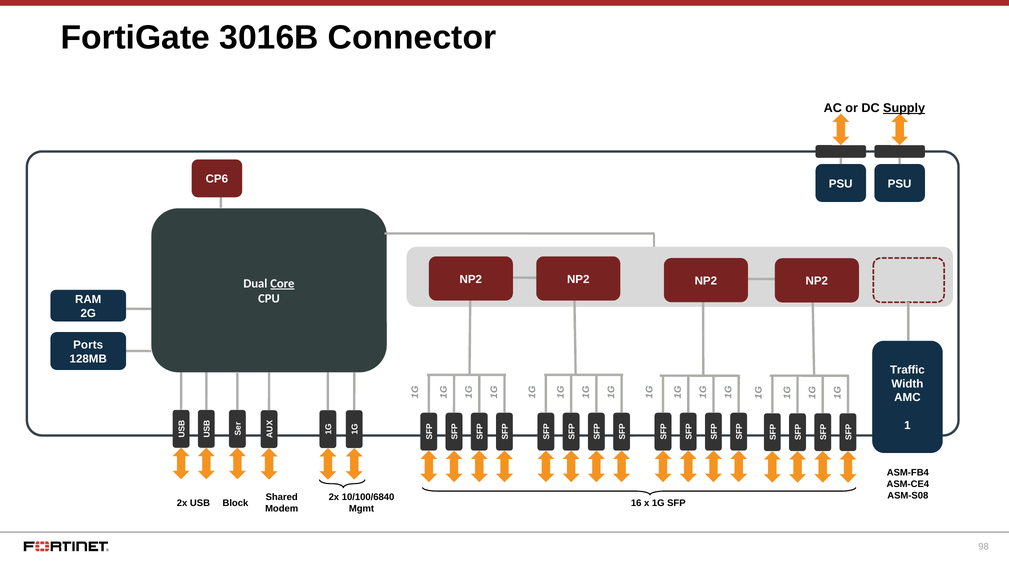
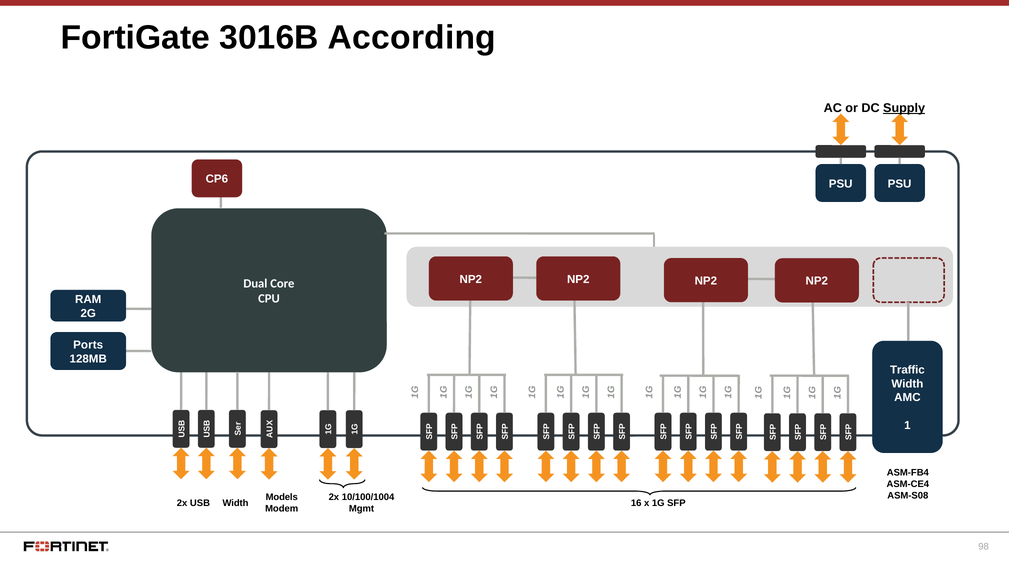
Connector: Connector -> According (412, 38)
Core underline: present -> none (282, 283)
Shared: Shared -> Models (282, 497)
10/100/6840: 10/100/6840 -> 10/100/1004 (368, 497)
Block: Block -> Width (235, 503)
